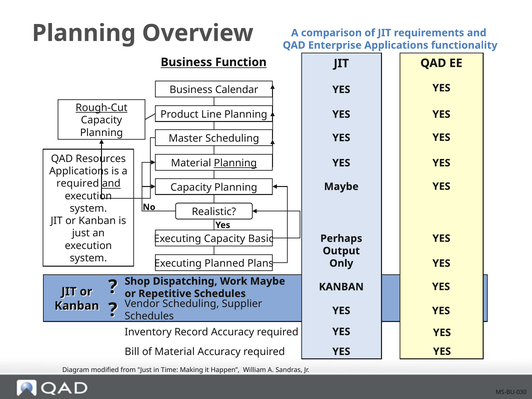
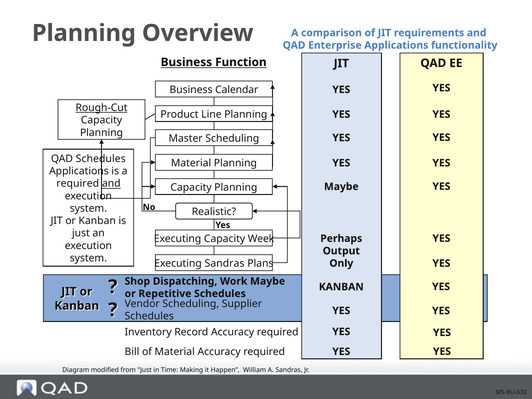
QAD Resources: Resources -> Schedules (101, 159)
Planning underline: present -> none (235, 163)
Basic: Basic -> Week (261, 239)
Executing Planned: Planned -> Sandras (225, 263)
